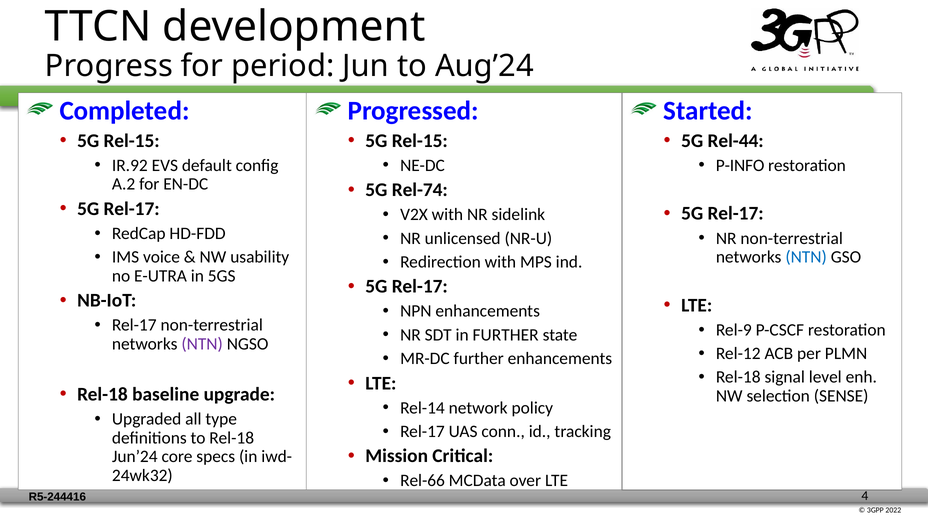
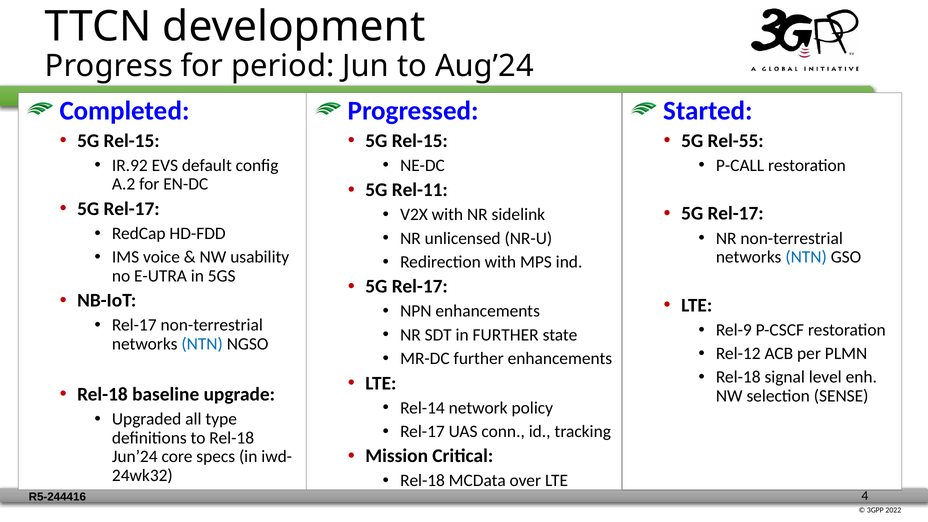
Rel-44: Rel-44 -> Rel-55 (736, 141)
P-INFO: P-INFO -> P-CALL (740, 165)
Rel-74: Rel-74 -> Rel-11 (420, 190)
NTN colour: purple -> blue (202, 344)
Rel-66: Rel-66 -> Rel-18 (422, 481)
